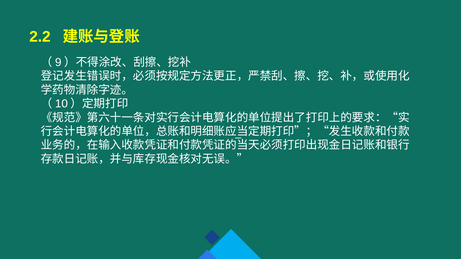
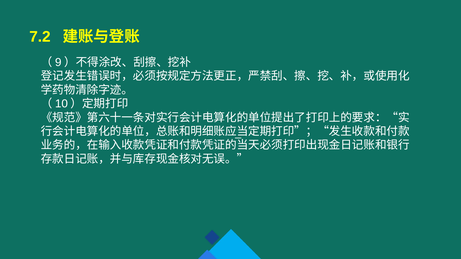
2.2: 2.2 -> 7.2 (40, 37)
